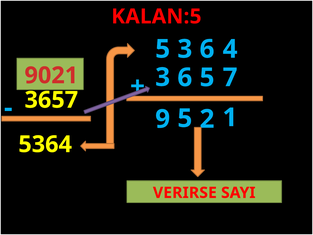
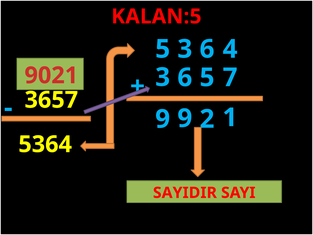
9 5: 5 -> 9 (185, 118)
VERIRSE: VERIRSE -> SAYIDIR (185, 193)
